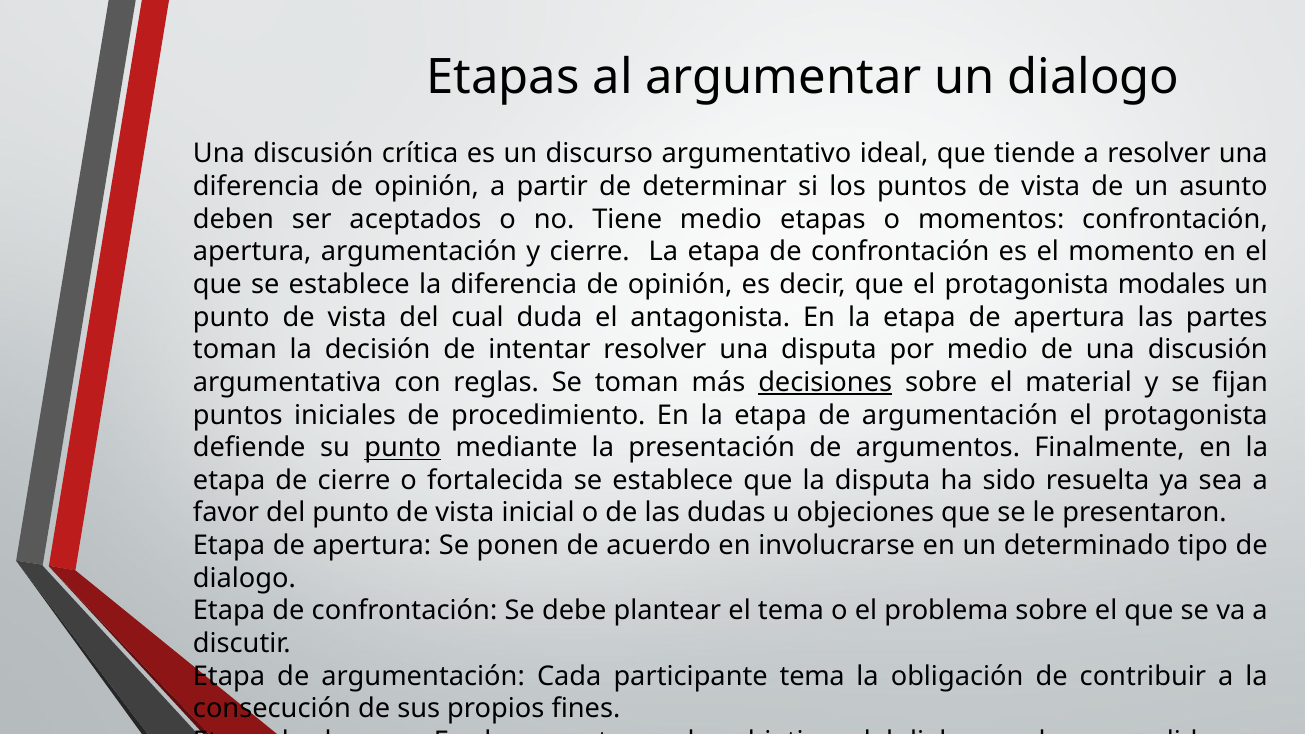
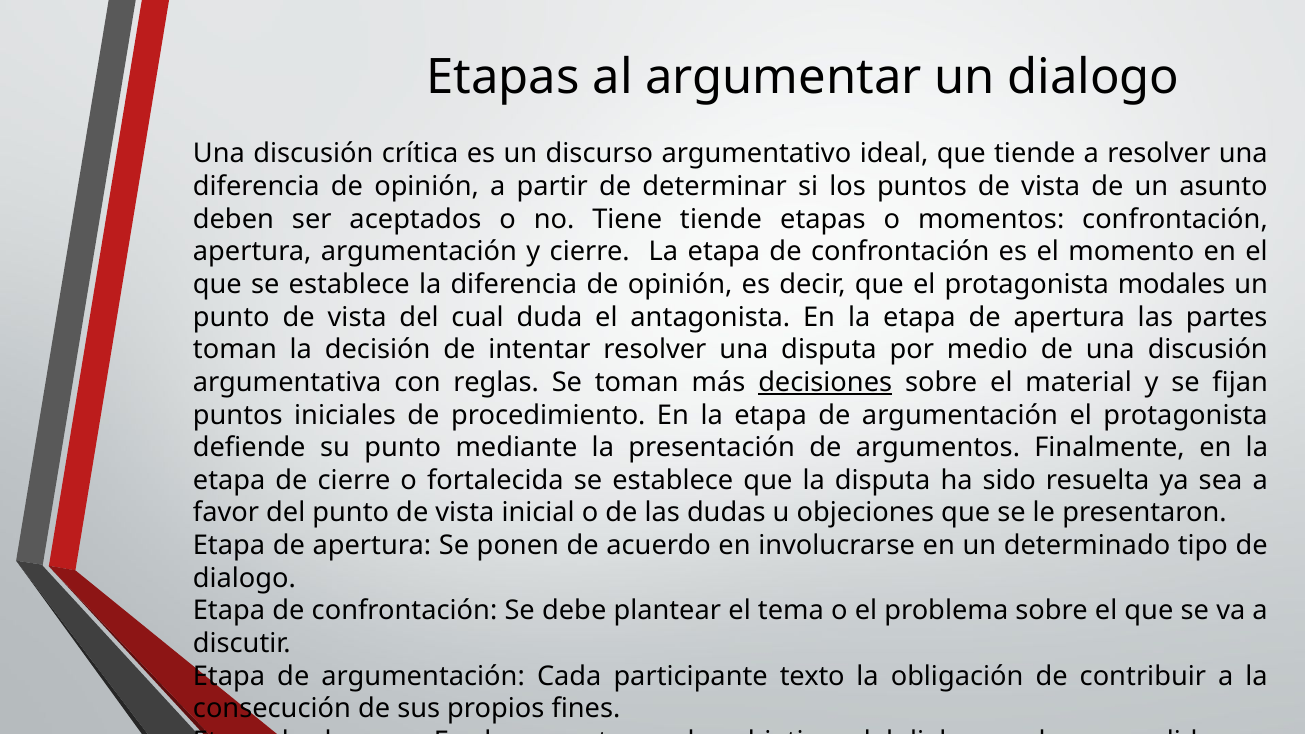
Tiene medio: medio -> tiende (721, 219)
punto underline: present -> none (403, 448)
participante tema: tema -> texto (812, 676)
